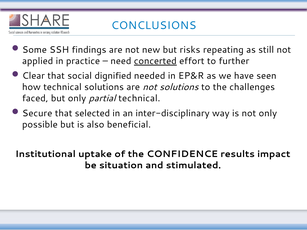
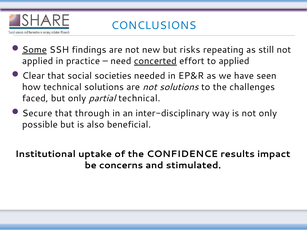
Some underline: none -> present (34, 50)
to further: further -> applied (234, 61)
dignified: dignified -> societies (113, 76)
selected: selected -> through (92, 113)
situation: situation -> concerns (121, 165)
